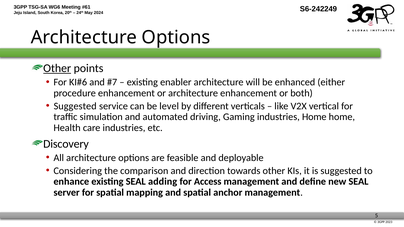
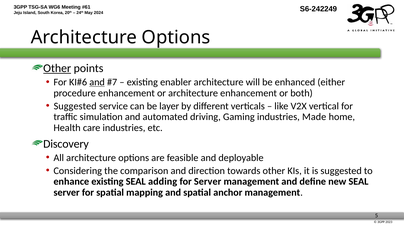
and underline: none -> present (97, 82)
level: level -> layer (169, 106)
industries Home: Home -> Made (314, 117)
for Access: Access -> Server (208, 182)
